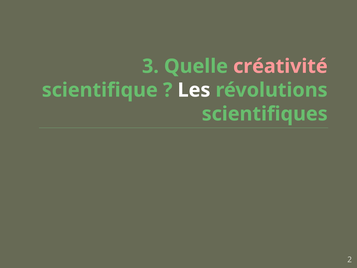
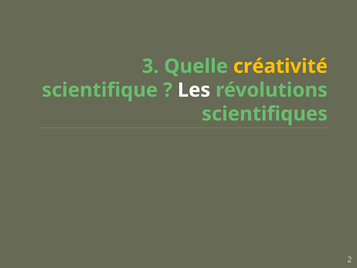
créativité colour: pink -> yellow (280, 66)
